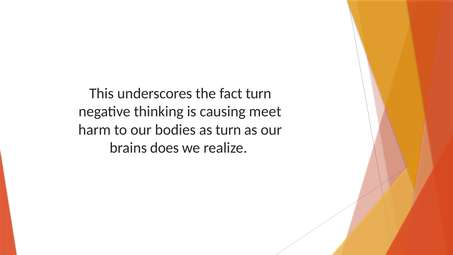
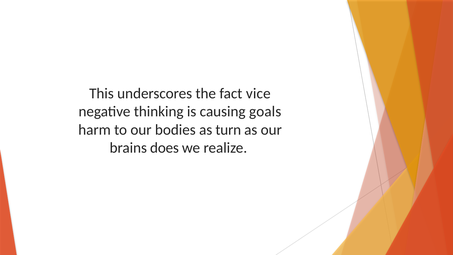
fact turn: turn -> vice (258, 93)
meet: meet -> goals (265, 112)
